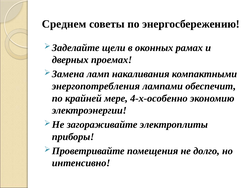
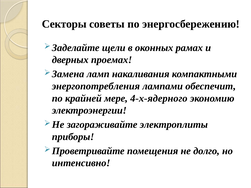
Среднем: Среднем -> Секторы (64, 24)
4-х-особенно: 4-х-особенно -> 4-х-ядерного (159, 98)
